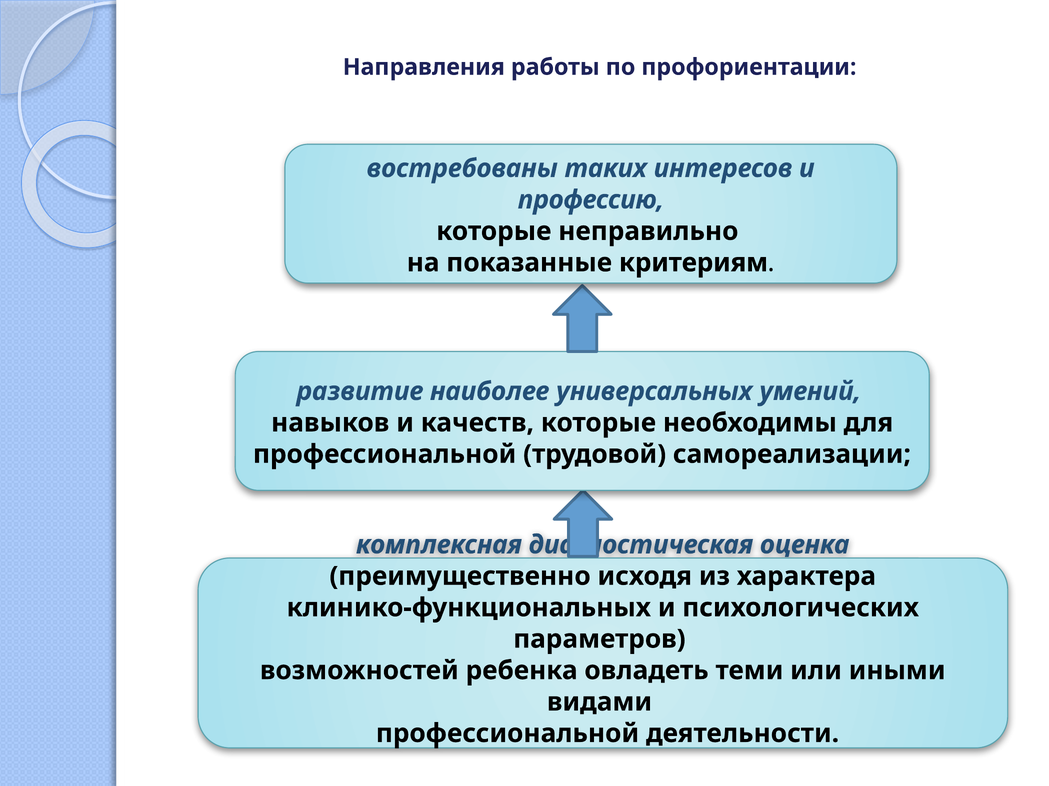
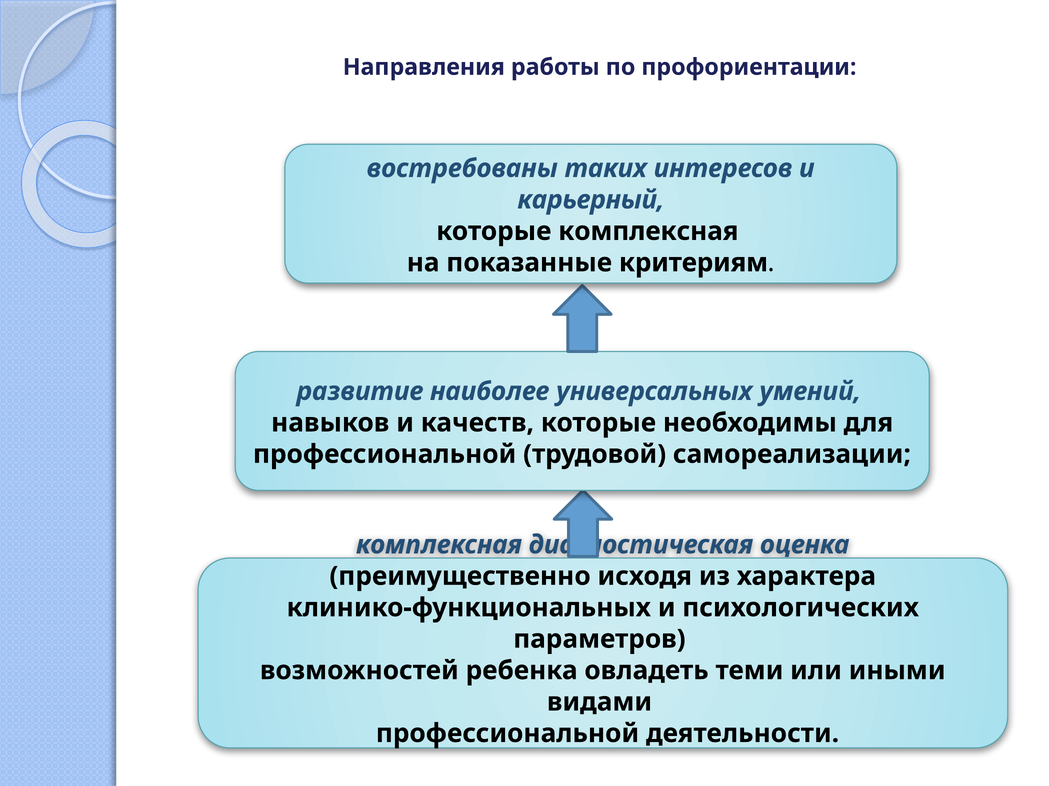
профессию: профессию -> карьерный (591, 200)
которые неправильно: неправильно -> комплексная (648, 231)
